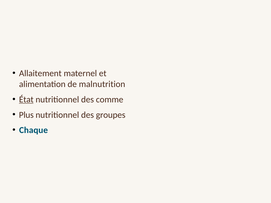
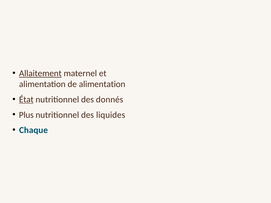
Allaitement underline: none -> present (40, 73)
de malnutrition: malnutrition -> alimentation (102, 84)
comme: comme -> donnés (110, 100)
groupes: groupes -> liquides (111, 115)
